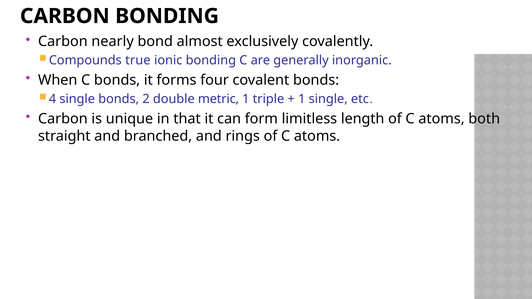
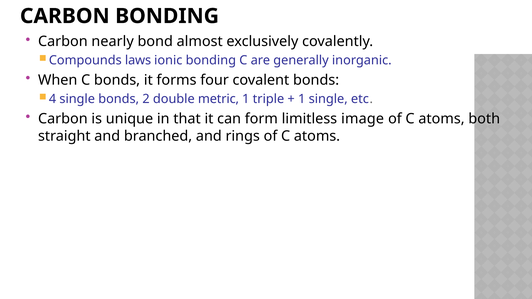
true: true -> laws (138, 60)
length: length -> image (363, 119)
